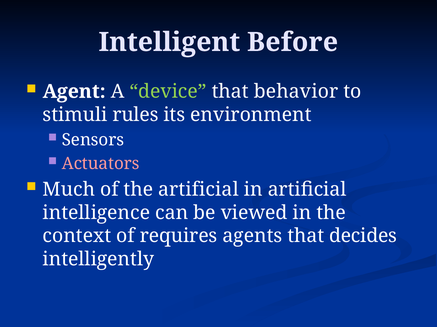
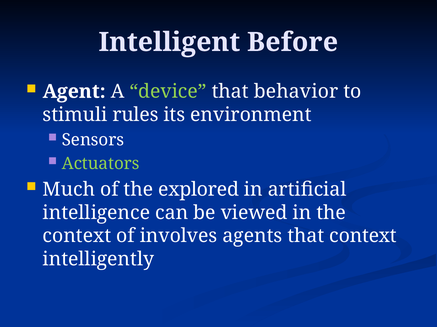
Actuators colour: pink -> light green (101, 164)
the artificial: artificial -> explored (199, 190)
requires: requires -> involves (179, 236)
that decides: decides -> context (363, 236)
